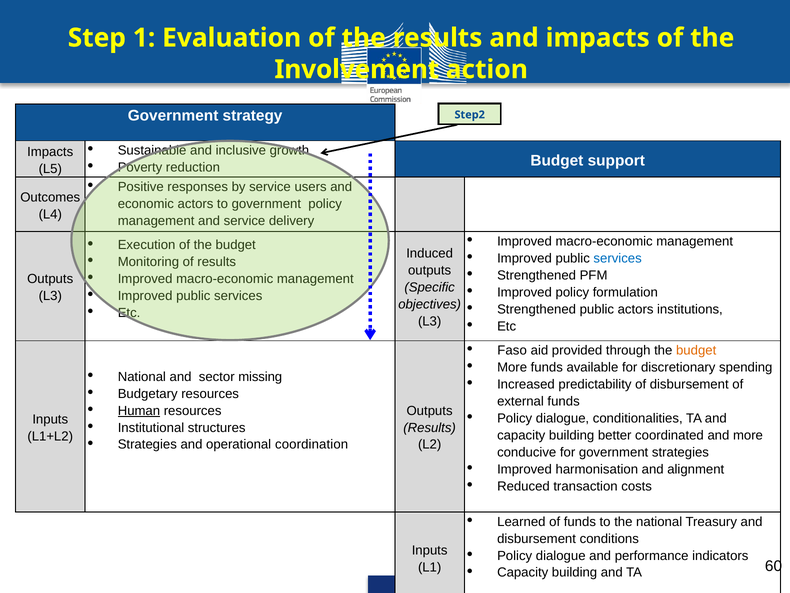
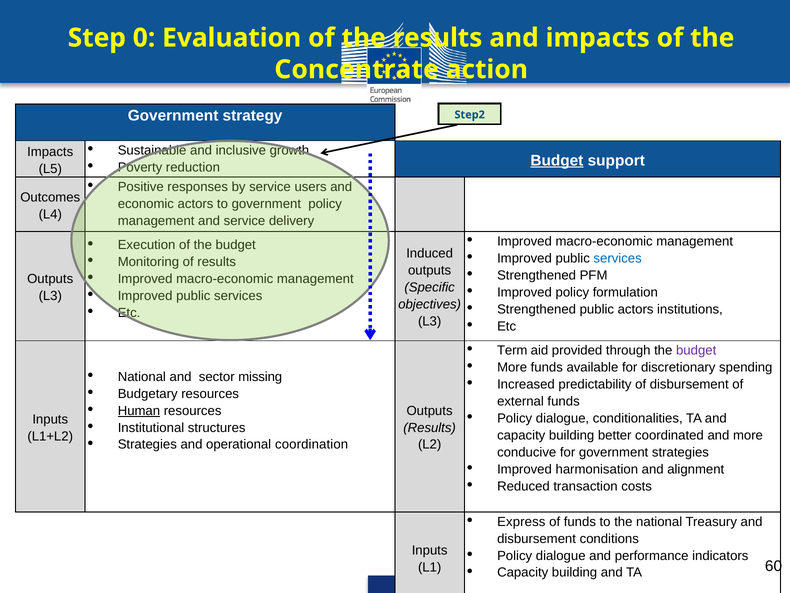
1: 1 -> 0 (144, 38)
Involvement: Involvement -> Concentrate (357, 69)
Budget underline: none -> present (557, 160)
Faso: Faso -> Term (512, 350)
budget colour: orange -> purple (696, 350)
Learned: Learned -> Express (521, 521)
